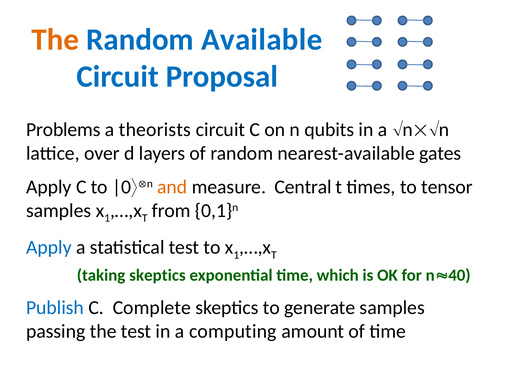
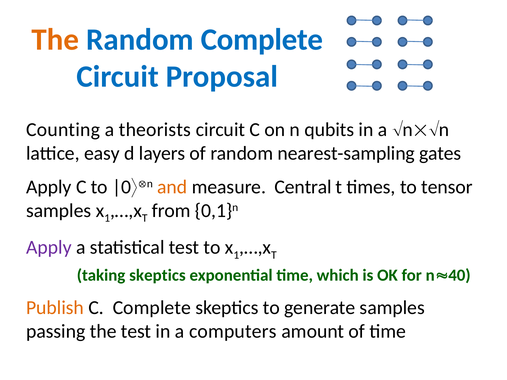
Random Available: Available -> Complete (262, 40)
Problems: Problems -> Counting (63, 130)
over: over -> easy (102, 153)
nearest-available: nearest-available -> nearest-sampling (346, 153)
Apply colour: blue -> purple (49, 247)
Publish colour: blue -> orange (55, 308)
computing: computing -> computers (233, 332)
